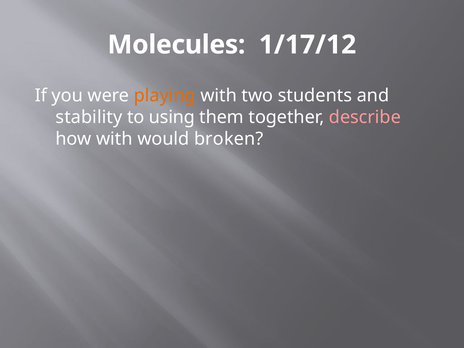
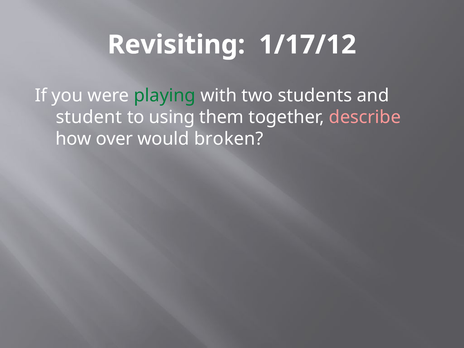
Molecules: Molecules -> Revisiting (176, 45)
playing colour: orange -> green (165, 96)
stability: stability -> student (89, 117)
how with: with -> over (114, 139)
